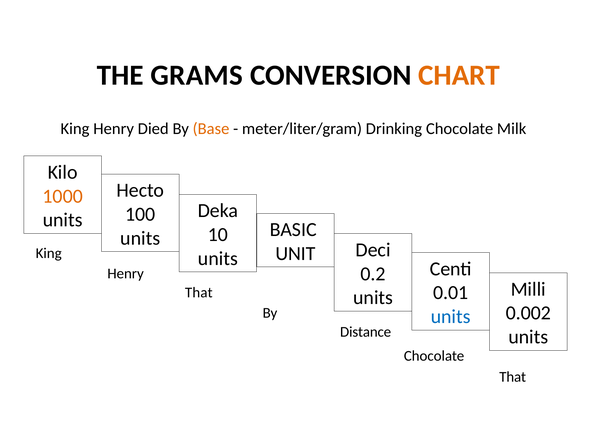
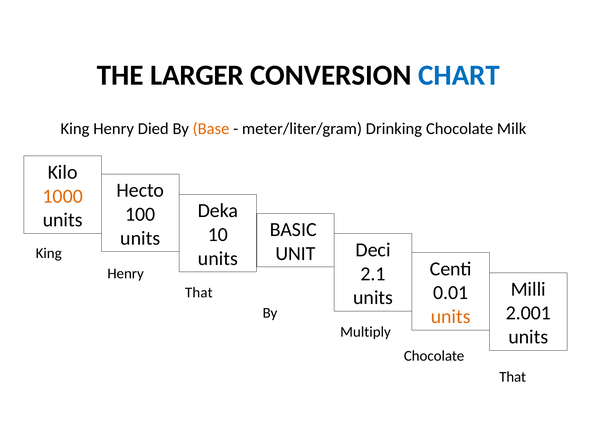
GRAMS: GRAMS -> LARGER (197, 75)
CHART colour: orange -> blue (459, 75)
0.2: 0.2 -> 2.1 (373, 274)
0.002: 0.002 -> 2.001 (528, 313)
units colour: blue -> orange (451, 316)
Distance: Distance -> Multiply (366, 332)
